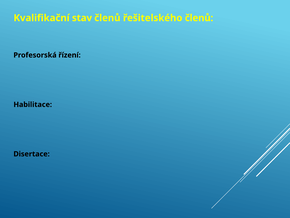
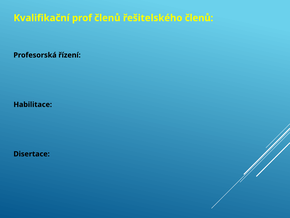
stav: stav -> prof (82, 18)
